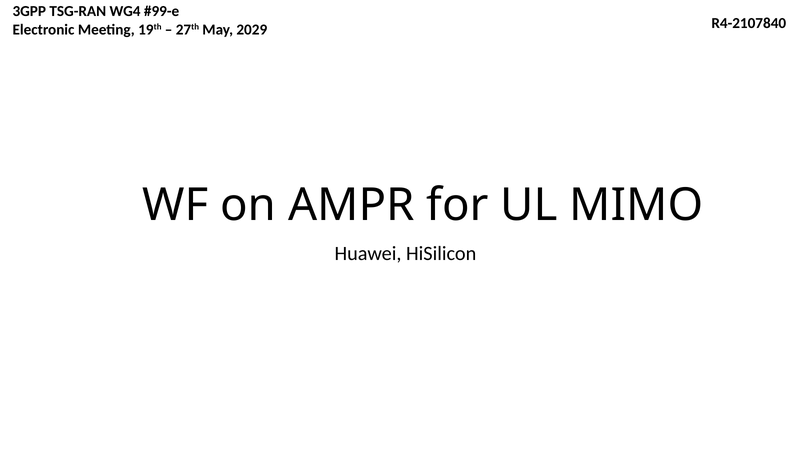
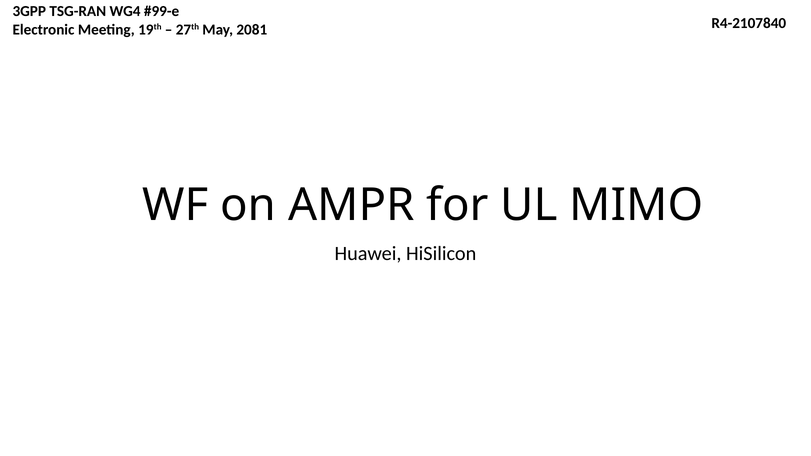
2029: 2029 -> 2081 (252, 30)
